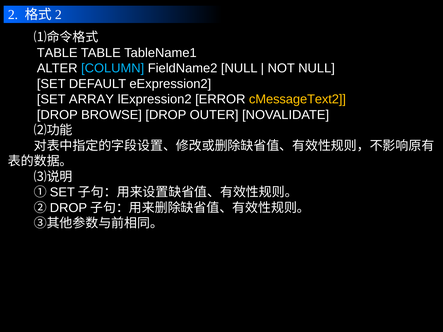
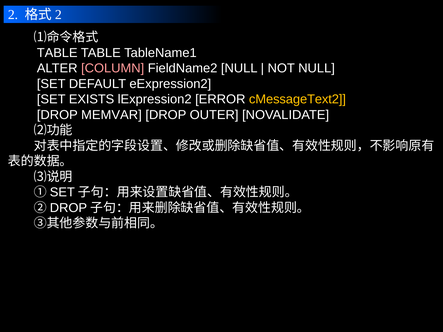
COLUMN colour: light blue -> pink (113, 68)
ARRAY: ARRAY -> EXISTS (92, 99)
BROWSE: BROWSE -> MEMVAR (111, 115)
